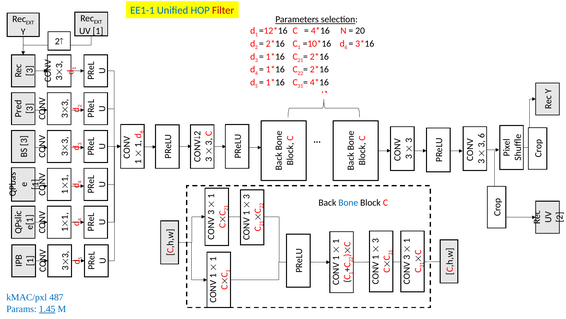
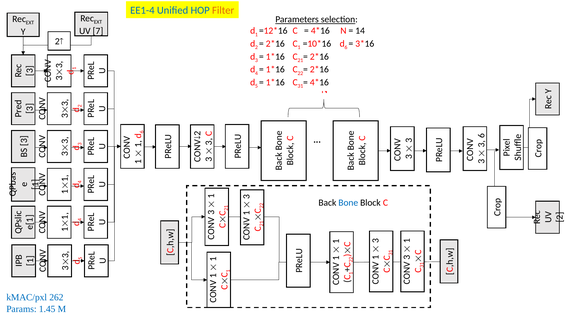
EE1-1: EE1-1 -> EE1-4 (142, 10)
Filter colour: red -> orange (223, 10)
20: 20 -> 14 (360, 31)
UV 1: 1 -> 7 (98, 31)
487: 487 -> 262 (56, 297)
1.45 underline: present -> none (47, 308)
